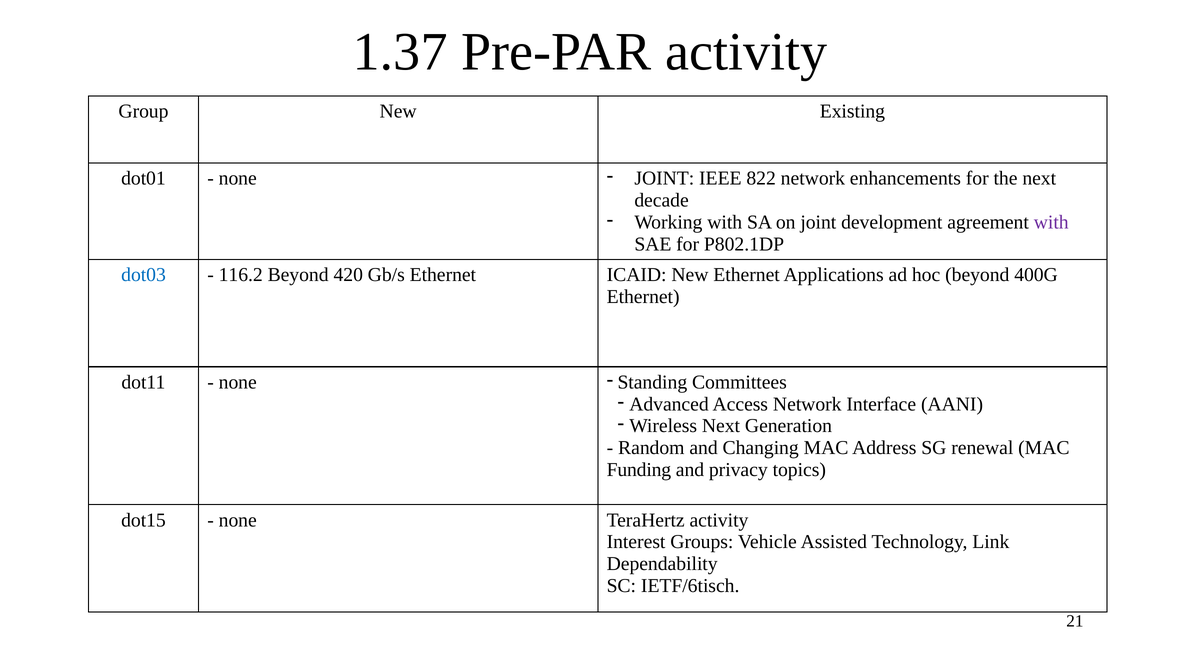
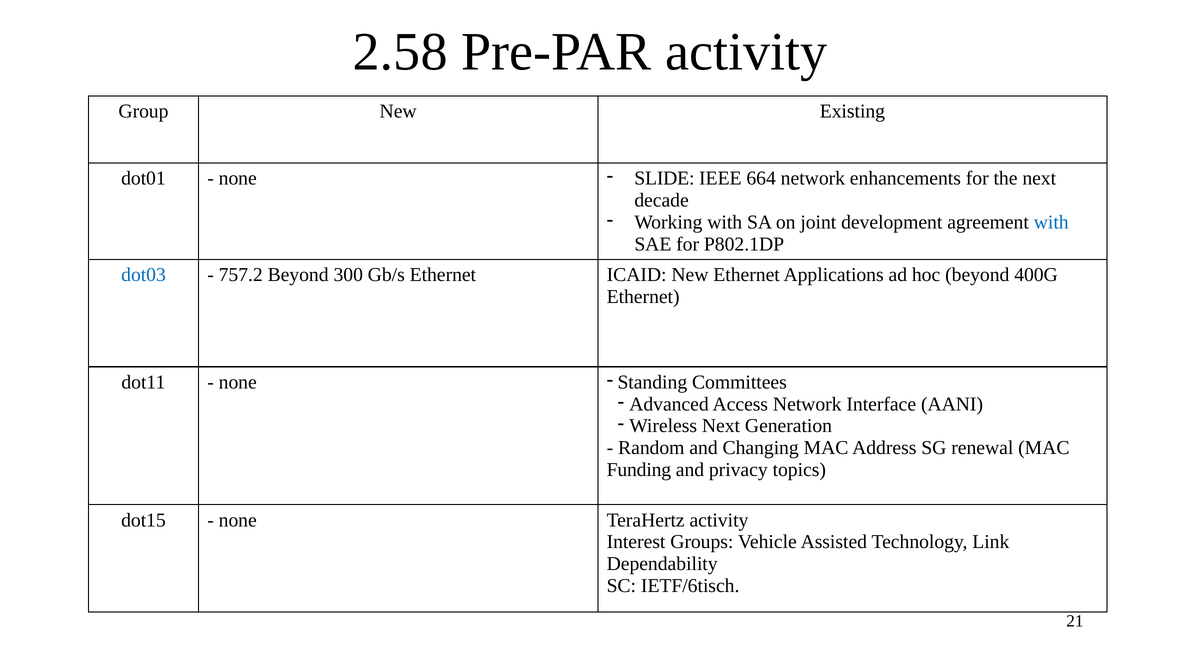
1.37: 1.37 -> 2.58 (400, 52)
JOINT: JOINT -> SLIDE (664, 179)
822: 822 -> 664 (761, 179)
with colour: purple -> blue (1051, 222)
116.2: 116.2 -> 757.2 (241, 275)
420: 420 -> 300 (348, 275)
